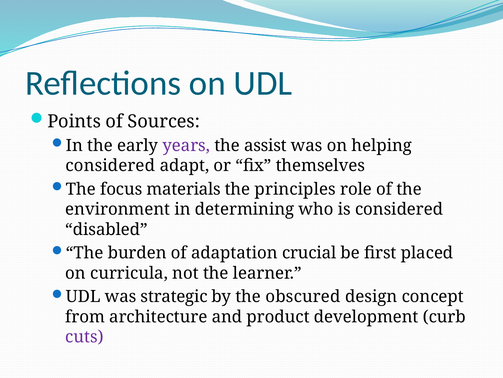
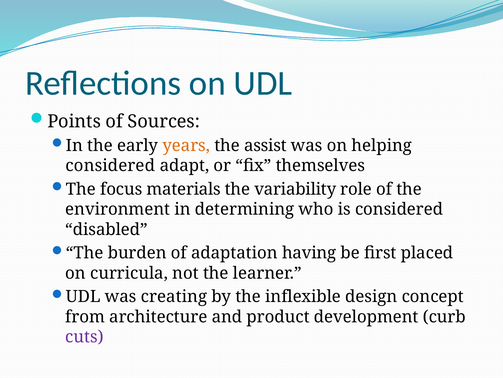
years colour: purple -> orange (186, 145)
principles: principles -> variability (295, 189)
crucial: crucial -> having (309, 253)
strategic: strategic -> creating (174, 296)
obscured: obscured -> inflexible (303, 296)
